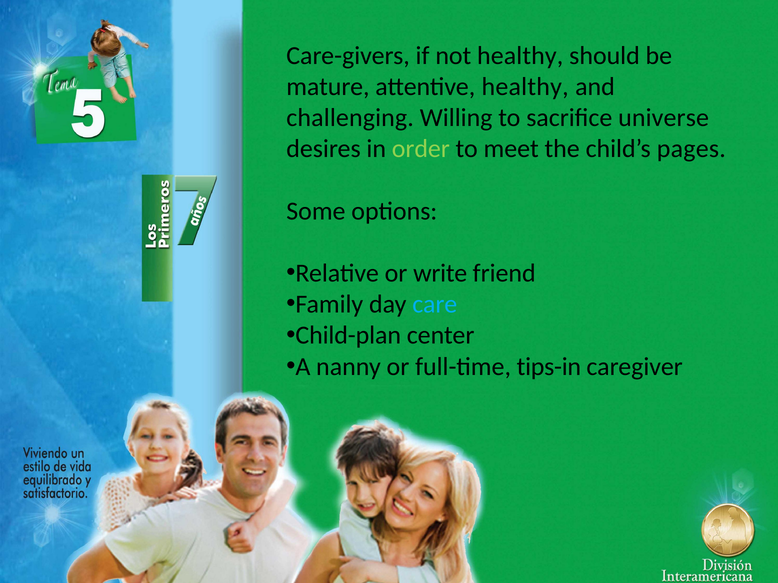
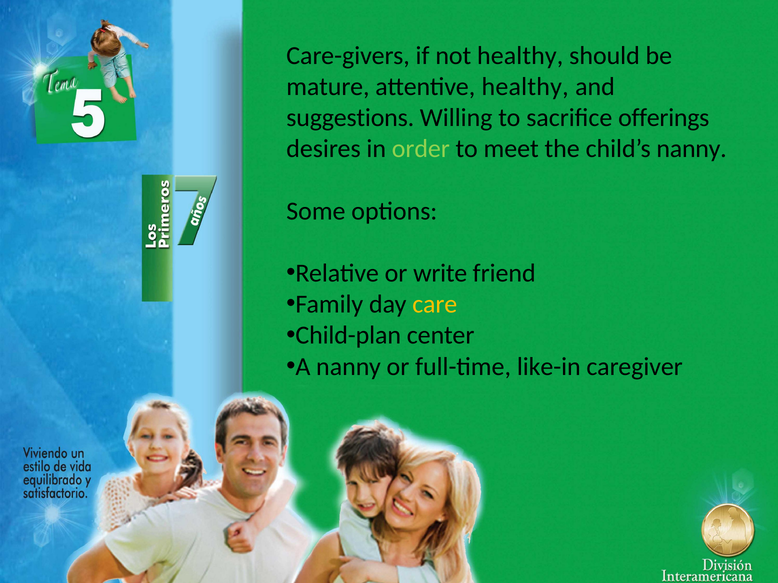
challenging: challenging -> suggestions (350, 118)
universe: universe -> offerings (664, 118)
child’s pages: pages -> nanny (692, 149)
care colour: light blue -> yellow (435, 305)
tips-in: tips-in -> like-in (549, 367)
